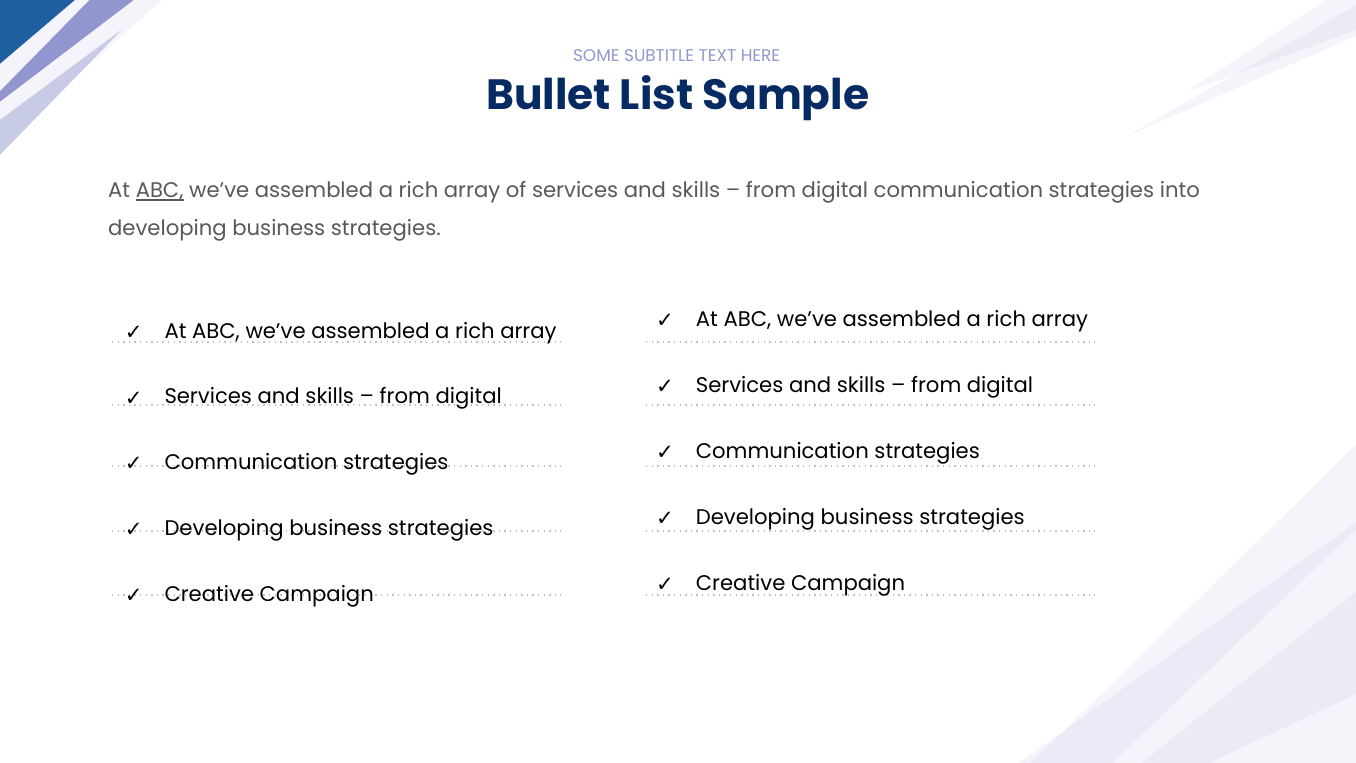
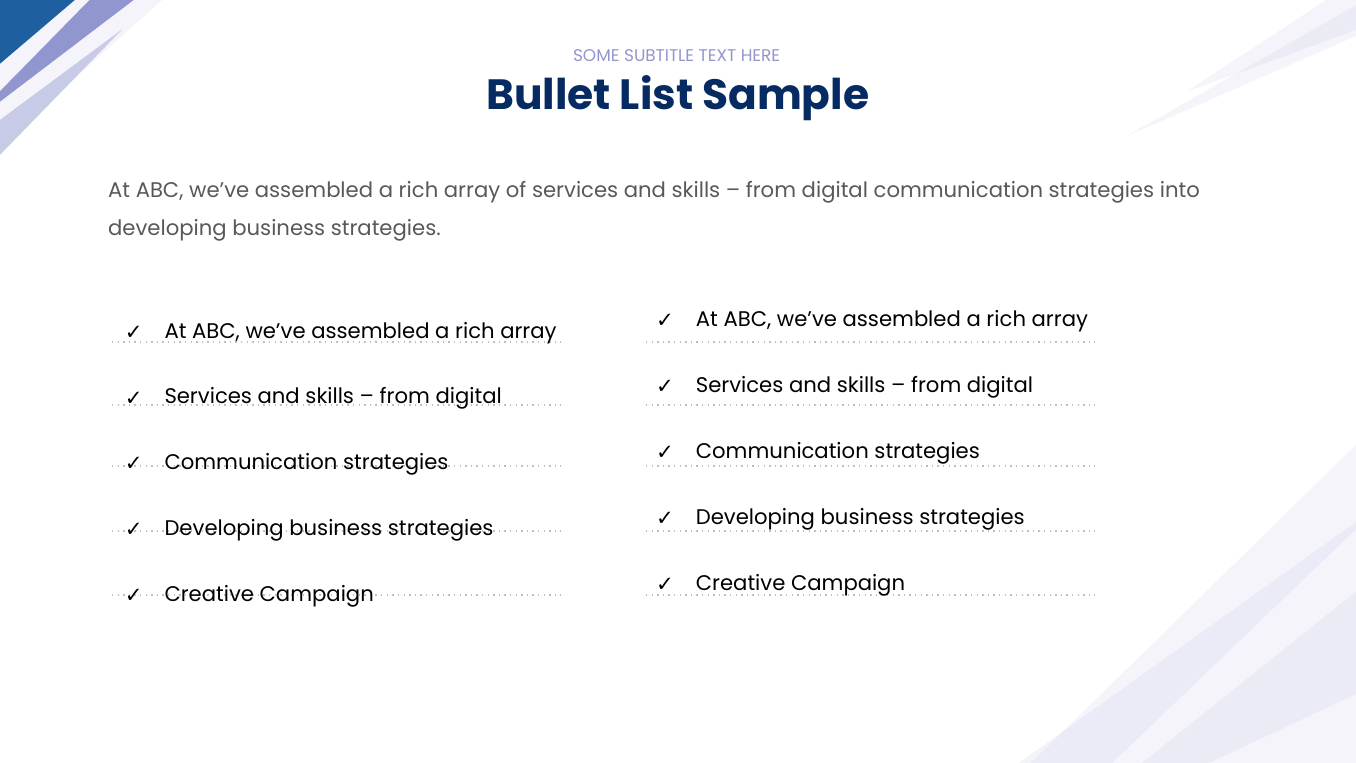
ABC underline: present -> none (160, 191)
